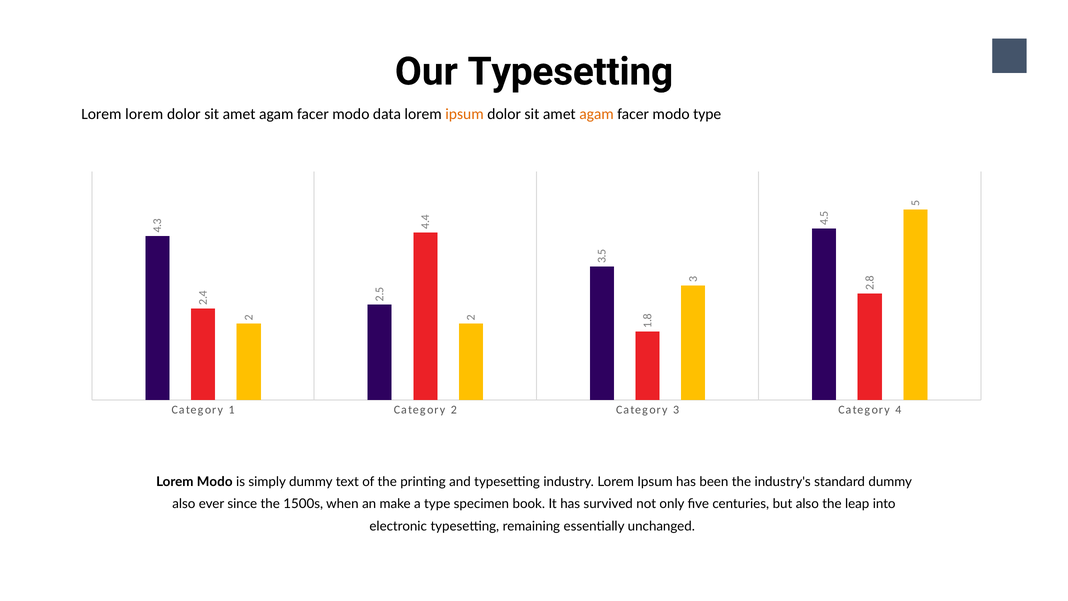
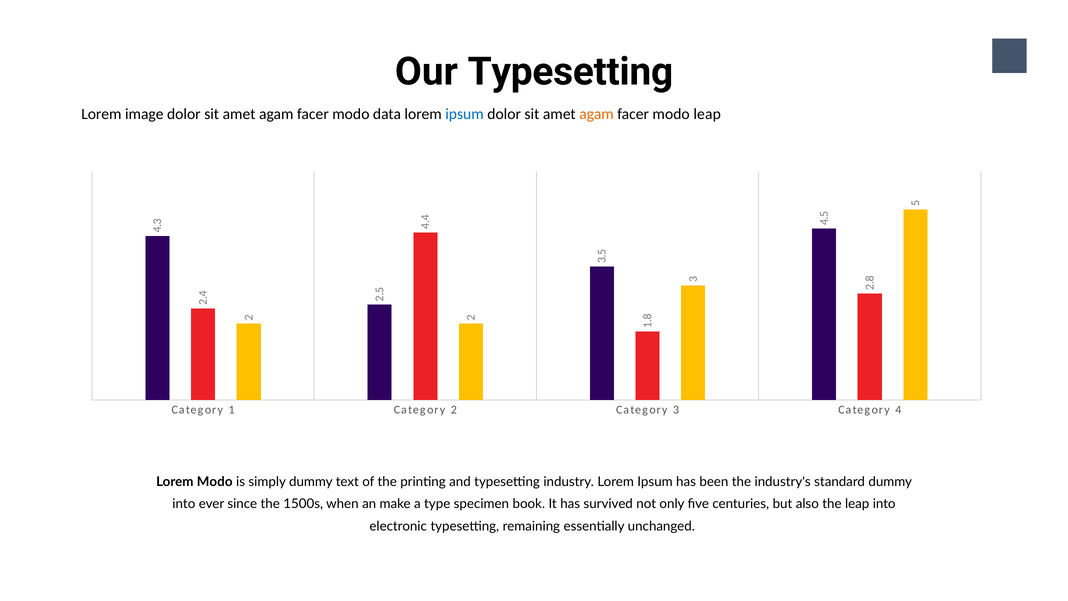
Lorem lorem: lorem -> image (144, 114)
ipsum colour: orange -> blue (464, 114)
modo type: type -> leap (707, 114)
also: also -> into (184, 504)
